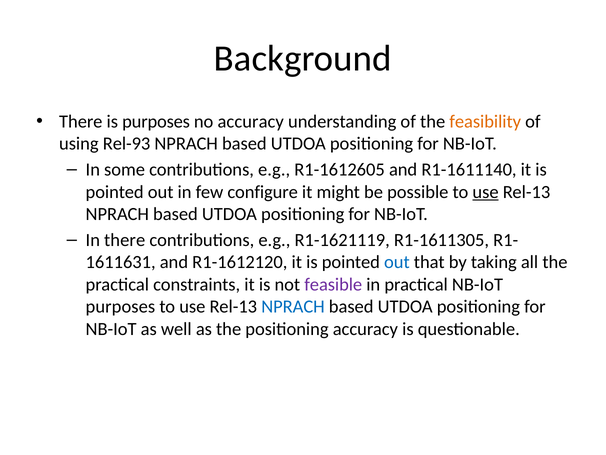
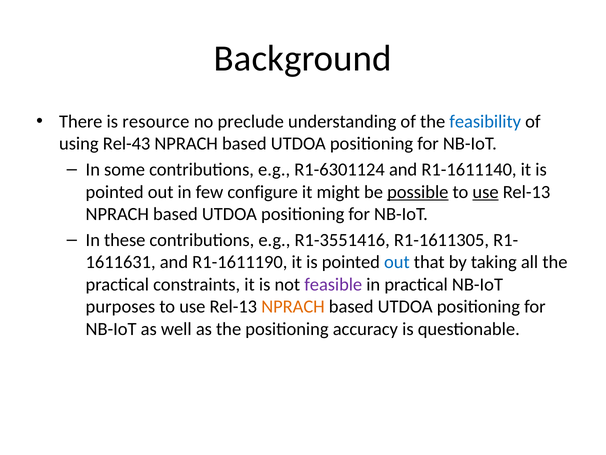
is purposes: purposes -> resource (156, 121)
no accuracy: accuracy -> preclude (251, 121)
feasibility colour: orange -> blue (485, 121)
Rel-93: Rel-93 -> Rel-43 (127, 144)
R1-1612605: R1-1612605 -> R1-6301124 (340, 170)
possible underline: none -> present (418, 192)
In there: there -> these (125, 240)
R1-1621119: R1-1621119 -> R1-3551416 (342, 240)
R1-1612120: R1-1612120 -> R1-1611190 (240, 262)
NPRACH colour: blue -> orange (293, 306)
